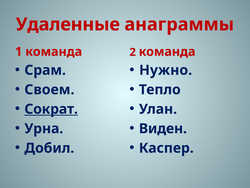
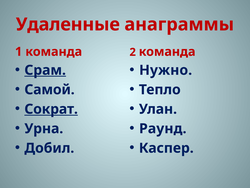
Срам underline: none -> present (45, 70)
Своем: Своем -> Самой (50, 89)
Виден: Виден -> Раунд (163, 128)
